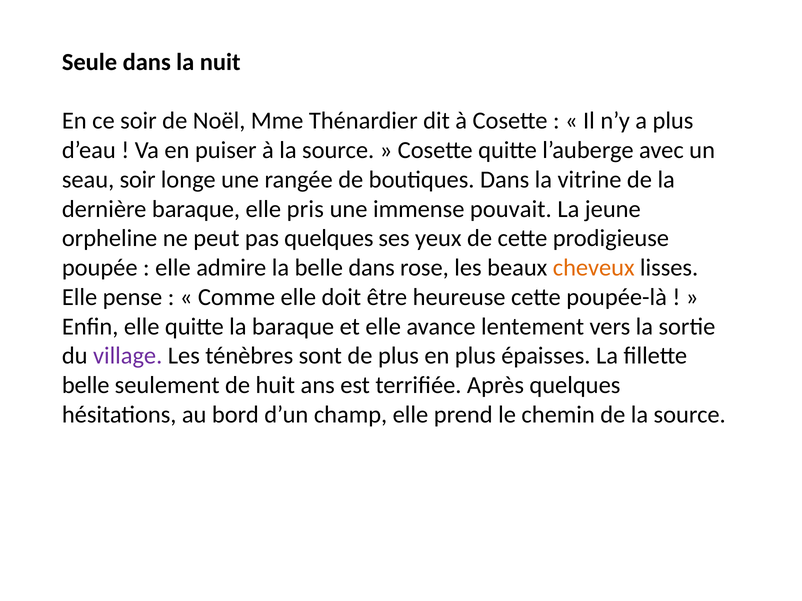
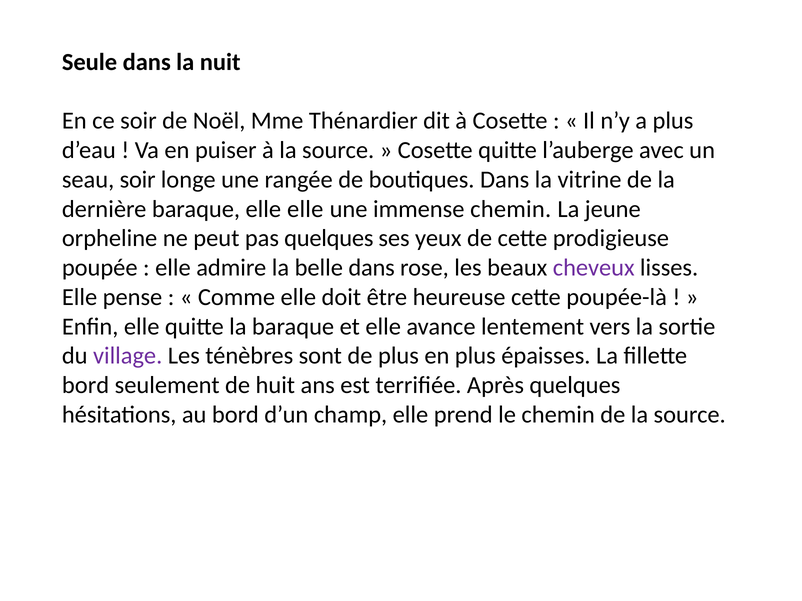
elle pris: pris -> elle (305, 209)
immense pouvait: pouvait -> chemin (511, 209)
cheveux colour: orange -> purple (594, 268)
belle: belle -> bord (86, 386)
